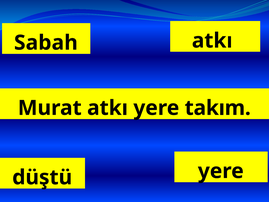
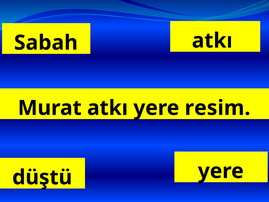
takım: takım -> resim (218, 108)
